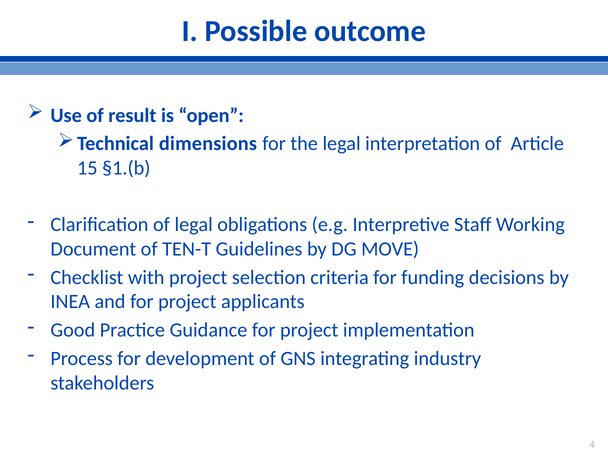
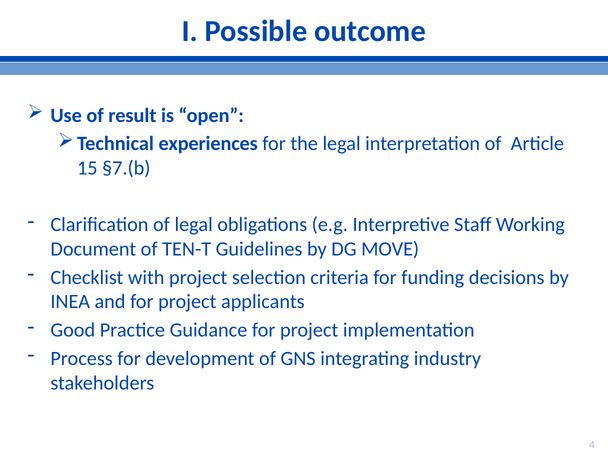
dimensions: dimensions -> experiences (208, 144)
§1.(b: §1.(b -> §7.(b (126, 168)
